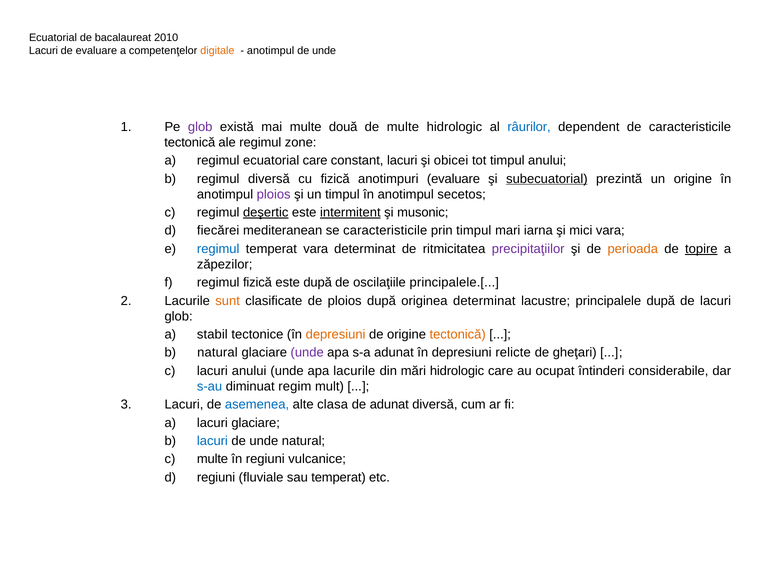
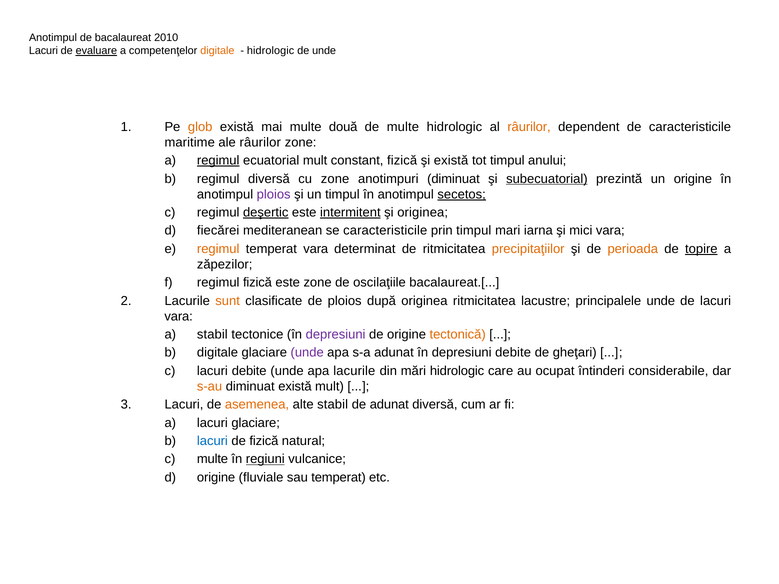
Ecuatorial: Ecuatorial -> Anotimpul (53, 38)
evaluare underline: none -> present (96, 51)
anotimpul: anotimpul -> hidrologic (271, 51)
glob colour: purple -> orange (200, 127)
râurilor colour: blue -> orange (529, 127)
tectonică: tectonică -> maritime (190, 142)
ale regimul: regimul -> râurilor (260, 142)
regimul underline: none -> present (218, 161)
ecuatorial care: care -> mult (315, 161)
constant lacuri: lacuri -> fizică (402, 161)
şi obicei: obicei -> există (451, 161)
cu fizică: fizică -> zone (335, 179)
anotimpuri evaluare: evaluare -> diminuat (453, 179)
secetos underline: none -> present (462, 194)
şi musonic: musonic -> originea (423, 213)
regimul colour: blue -> orange (218, 249)
precipitaţiilor colour: purple -> orange (528, 249)
este după: după -> zone (318, 283)
principalele.[: principalele.[ -> bacalaureat.[ (454, 283)
originea determinat: determinat -> ritmicitatea (484, 301)
principalele după: după -> unde (661, 301)
glob: glob -> vara (179, 316)
depresiuni colour: orange -> purple (336, 335)
natural: natural -> digitale (218, 353)
depresiuni relicte: relicte -> debite (513, 353)
lacuri anului: anului -> debite (249, 371)
s-au colour: blue -> orange (210, 387)
diminuat regim: regim -> există (295, 387)
asemenea colour: blue -> orange (257, 405)
alte clasa: clasa -> stabil (333, 405)
unde: unde -> fizică (264, 441)
regiuni underline: none -> present (265, 459)
regiuni: regiuni -> origine (216, 478)
